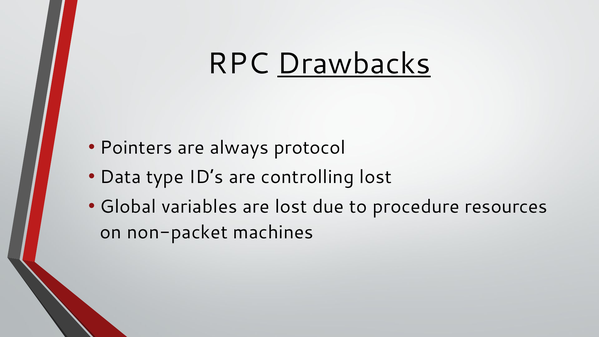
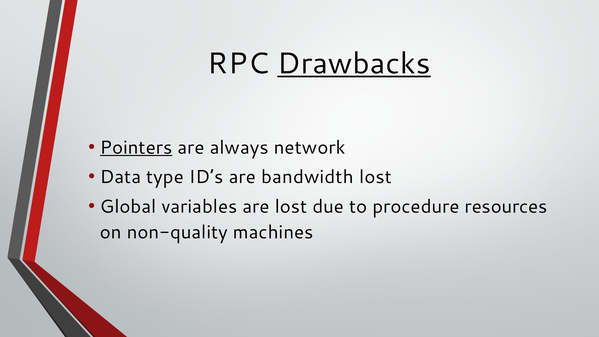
Pointers underline: none -> present (136, 147)
protocol: protocol -> network (310, 147)
controlling: controlling -> bandwidth (307, 177)
non-packet: non-packet -> non-quality (177, 232)
